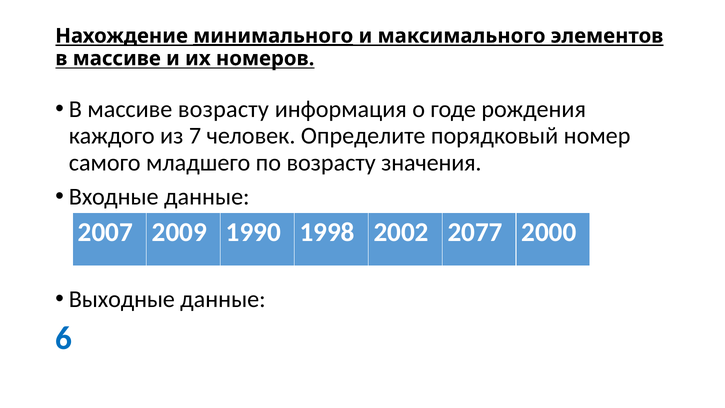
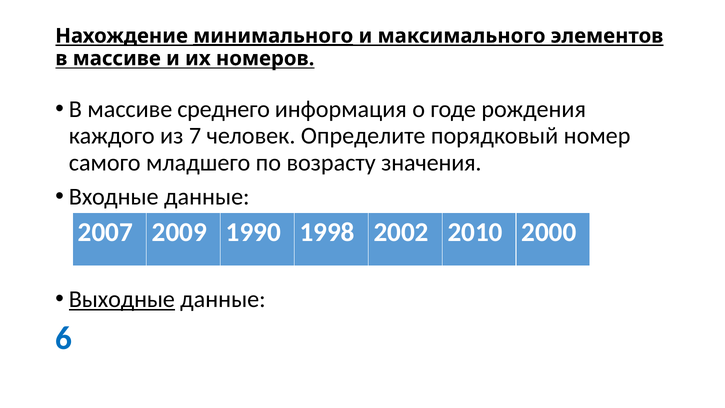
массиве возрасту: возрасту -> среднего (224, 109)
2077: 2077 -> 2010 (475, 232)
Выходные underline: none -> present (122, 299)
